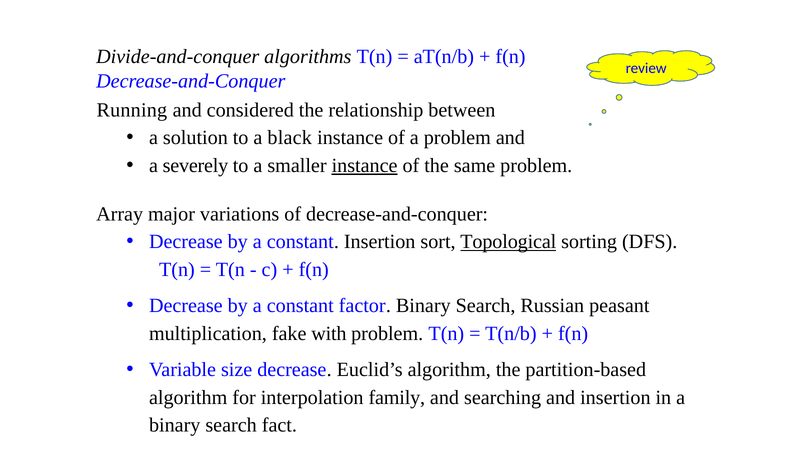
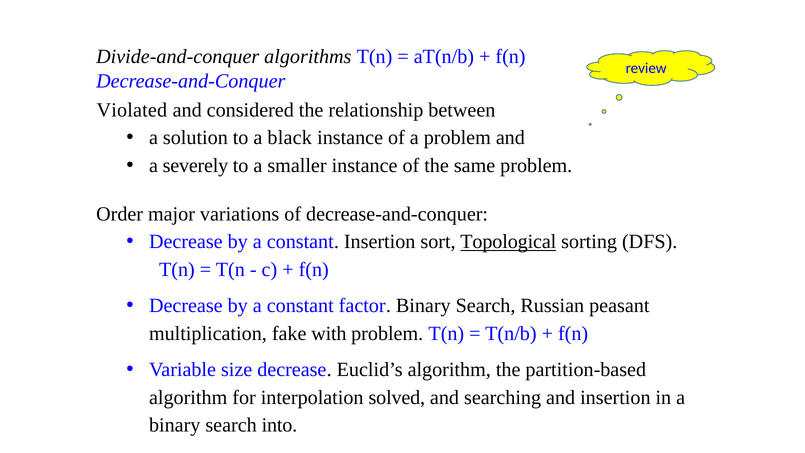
Running: Running -> Violated (132, 110)
instance underline: present -> none (365, 166)
Array: Array -> Order (120, 214)
family: family -> solved (397, 397)
fact: fact -> into (279, 425)
